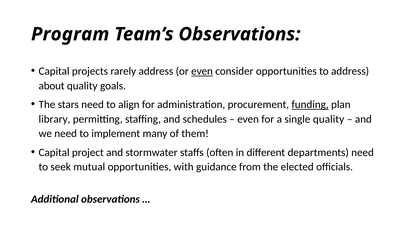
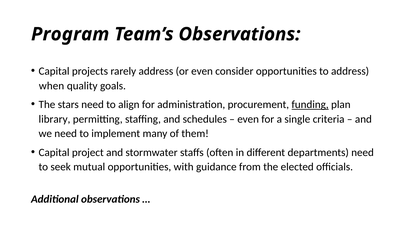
even underline: present -> none (202, 71)
about: about -> when (52, 86)
single quality: quality -> criteria (329, 119)
